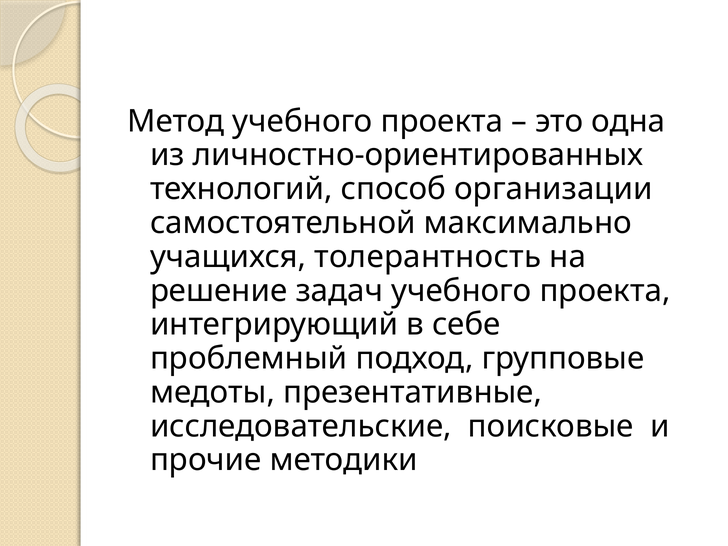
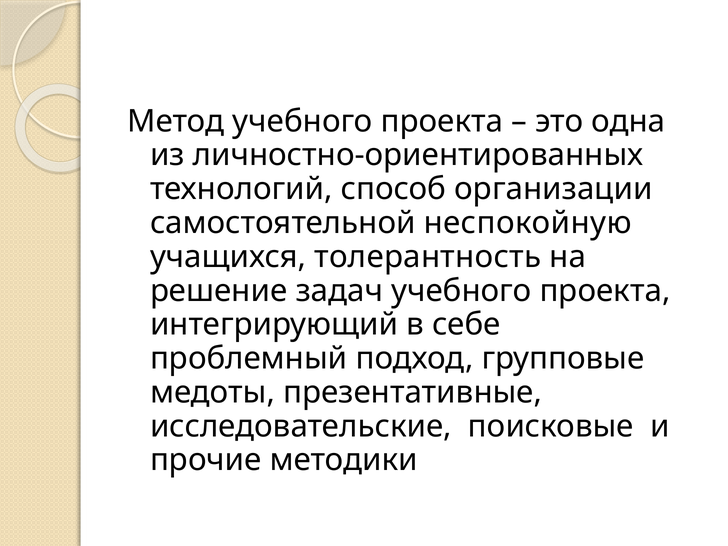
максимально: максимально -> неспокойную (528, 223)
